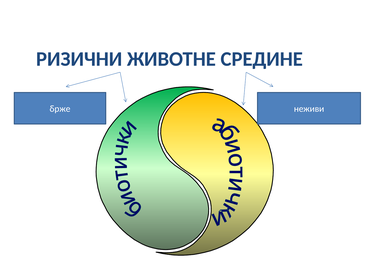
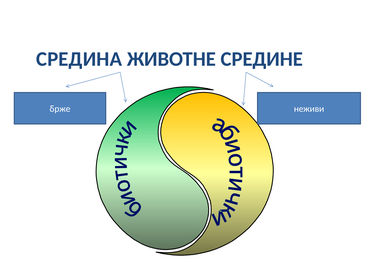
РИЗИЧНИ: РИЗИЧНИ -> СРЕДИНА (79, 59)
